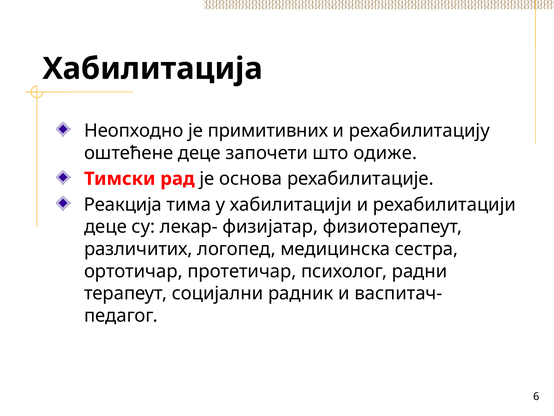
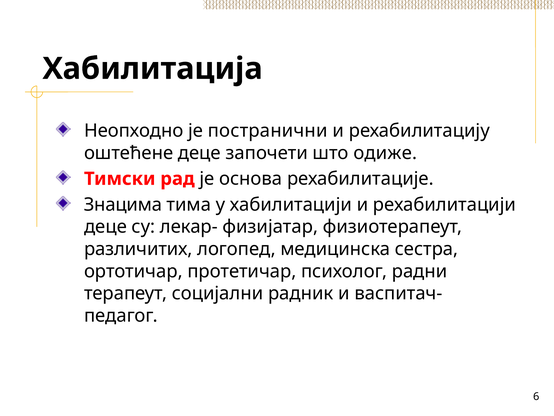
примитивних: примитивних -> постранични (268, 131)
Реакција: Реакција -> Знацима (123, 204)
